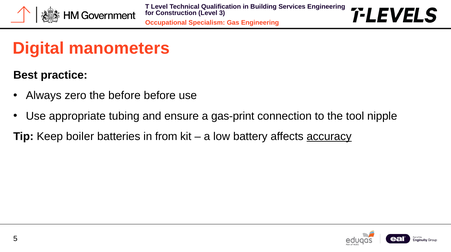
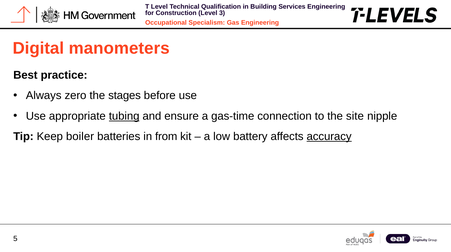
the before: before -> stages (125, 96)
tubing underline: none -> present (124, 116)
gas-print: gas-print -> gas-time (233, 116)
tool: tool -> site (355, 116)
